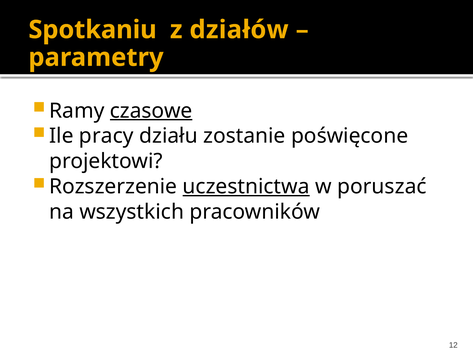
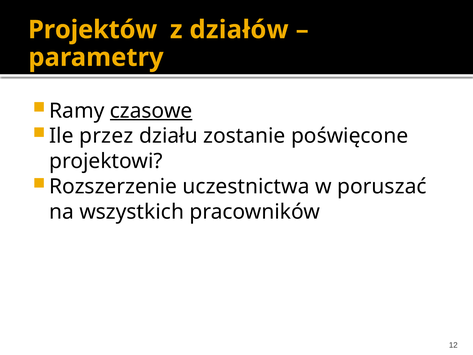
Spotkaniu: Spotkaniu -> Projektów (93, 30)
pracy: pracy -> przez (106, 136)
uczestnictwa underline: present -> none (246, 186)
